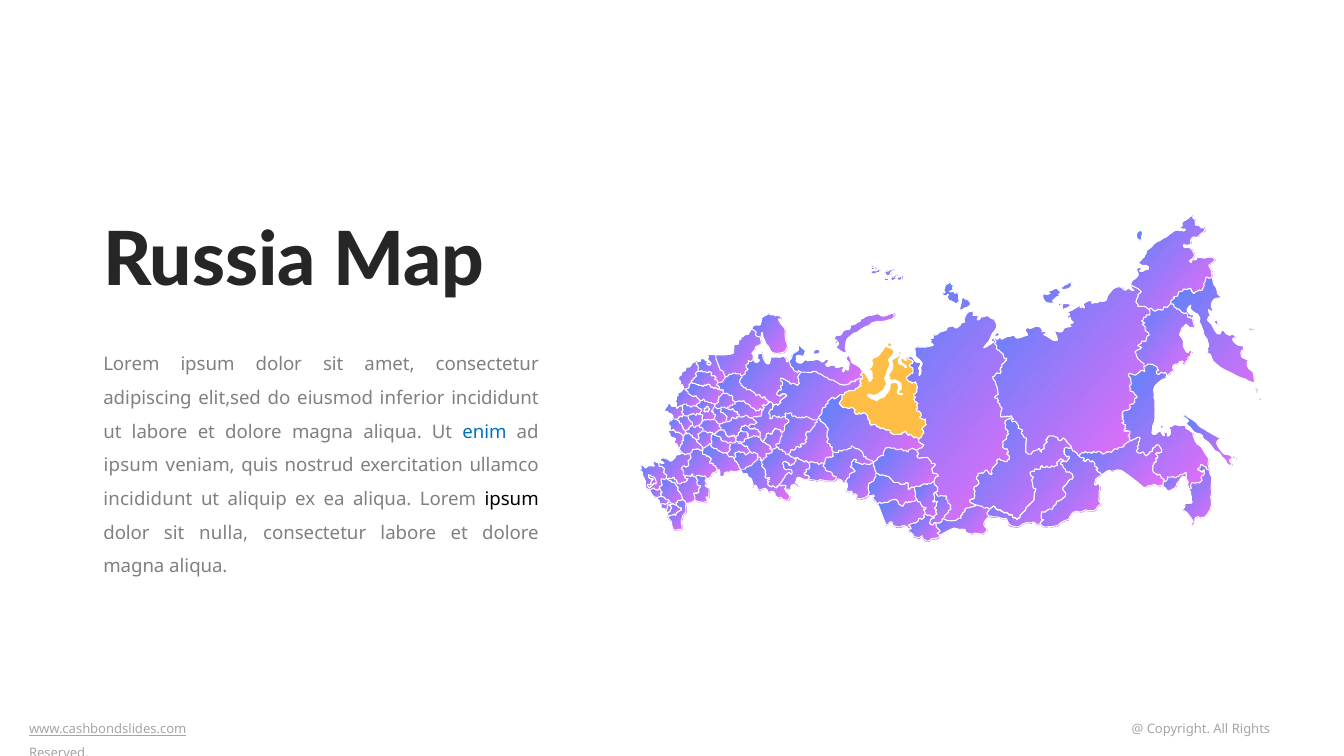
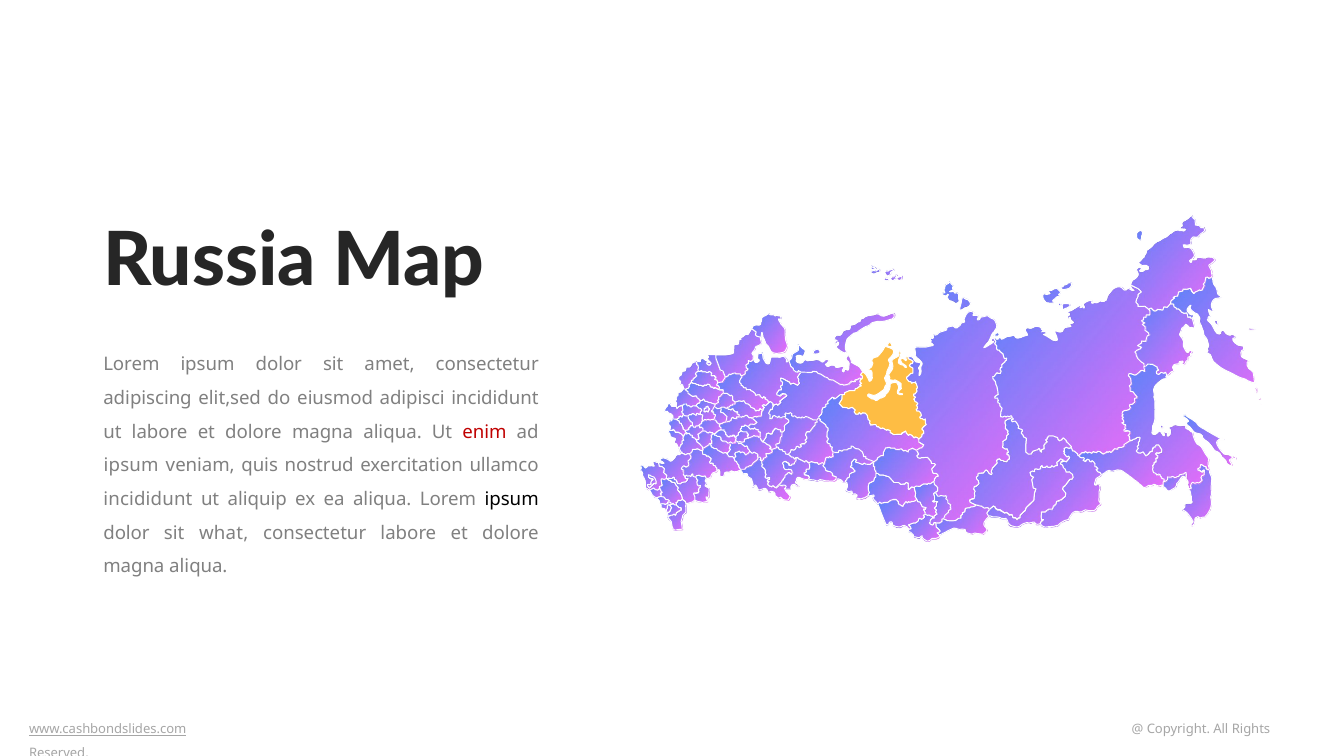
inferior: inferior -> adipisci (412, 398)
enim colour: blue -> red (485, 432)
nulla: nulla -> what (224, 533)
